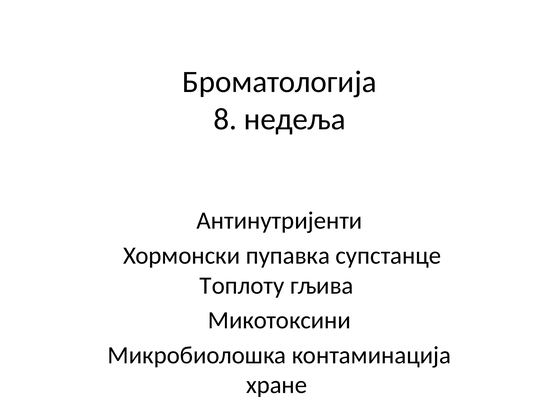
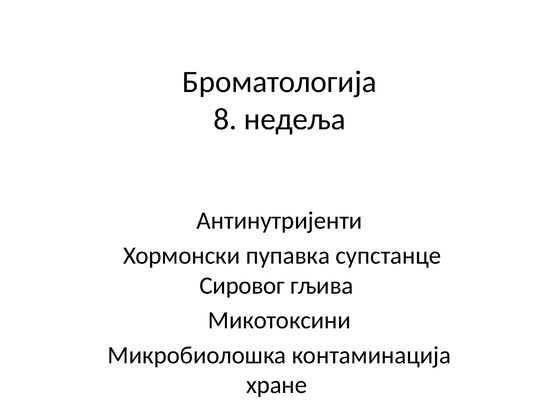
Топлоту: Топлоту -> Сировог (242, 285)
